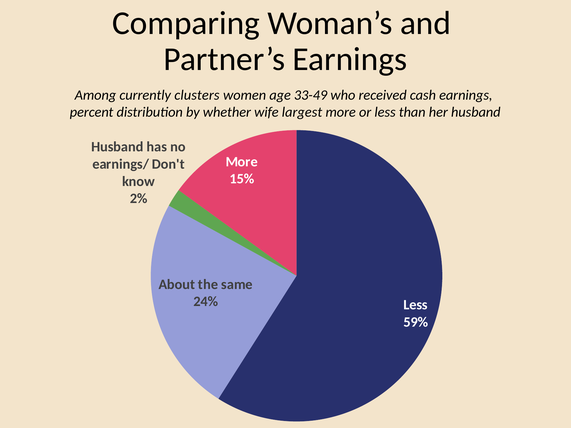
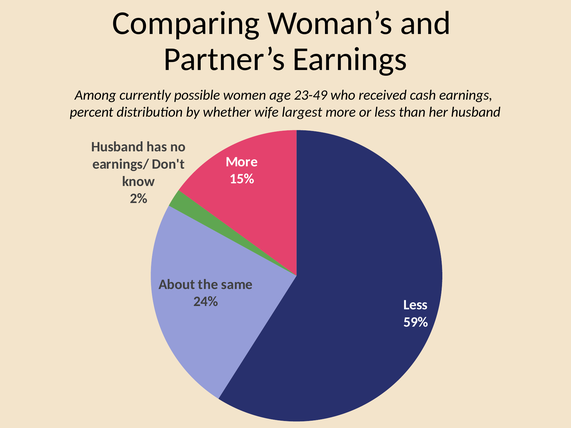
clusters: clusters -> possible (197, 95)
33-49: 33-49 -> 23-49 (311, 95)
